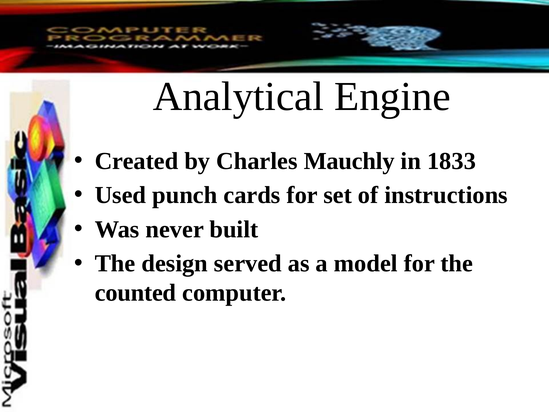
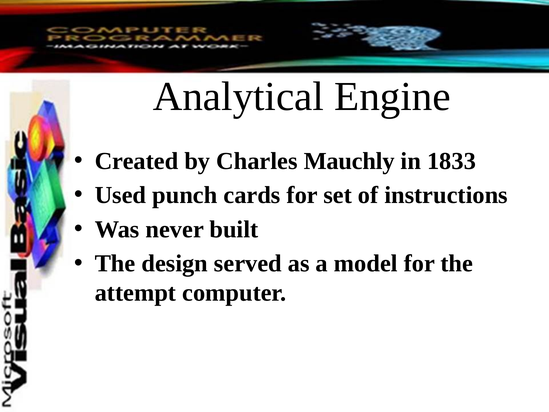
counted: counted -> attempt (135, 293)
